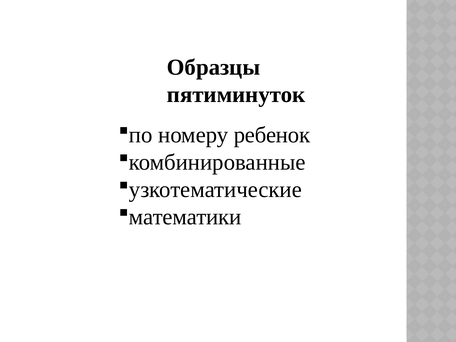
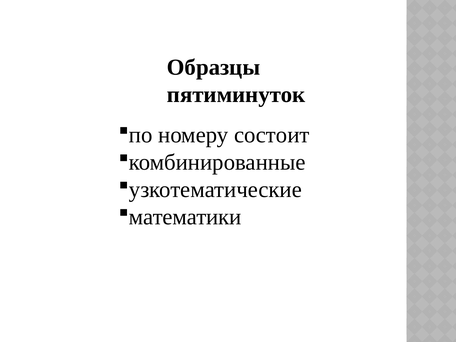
ребенок: ребенок -> состоит (272, 135)
